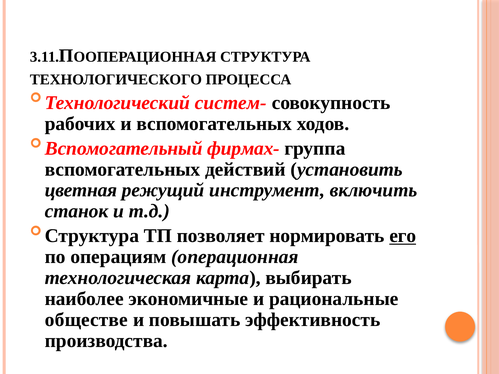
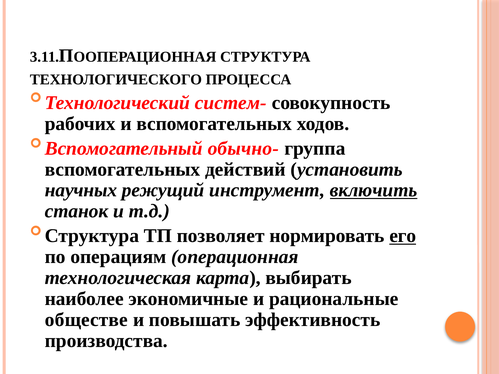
фирмах-: фирмах- -> обычно- (243, 148)
цветная: цветная -> научных (81, 190)
включить underline: none -> present (374, 190)
